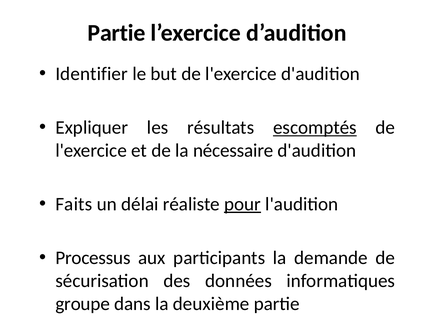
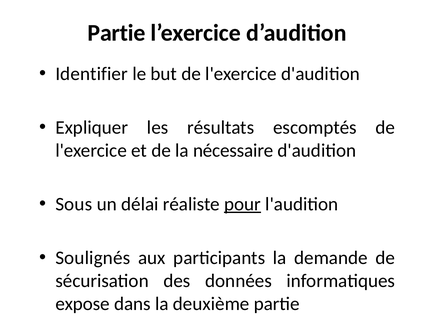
escomptés underline: present -> none (315, 127)
Faits: Faits -> Sous (74, 204)
Processus: Processus -> Soulignés (93, 257)
groupe: groupe -> expose (83, 303)
